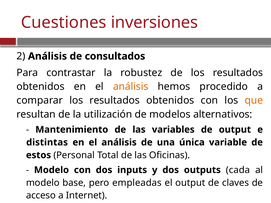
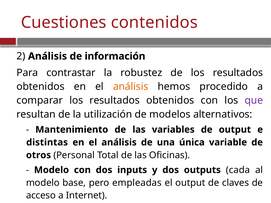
inversiones: inversiones -> contenidos (154, 22)
consultados: consultados -> información (115, 56)
que colour: orange -> purple (254, 101)
estos: estos -> otros (39, 155)
